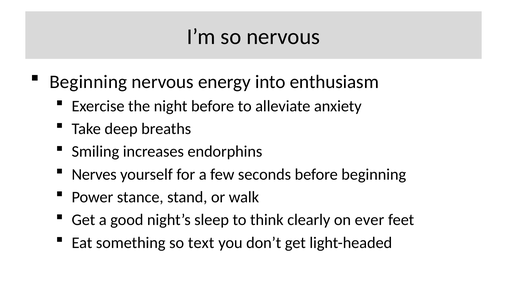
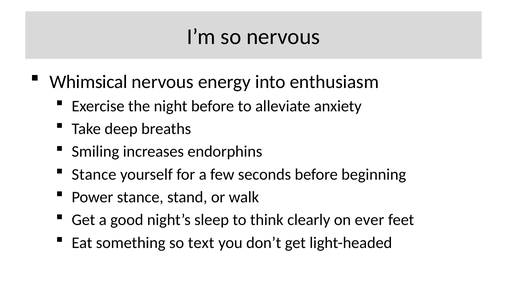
Beginning: Beginning -> Whimsical (88, 82)
Nerves: Nerves -> Stance (94, 175)
